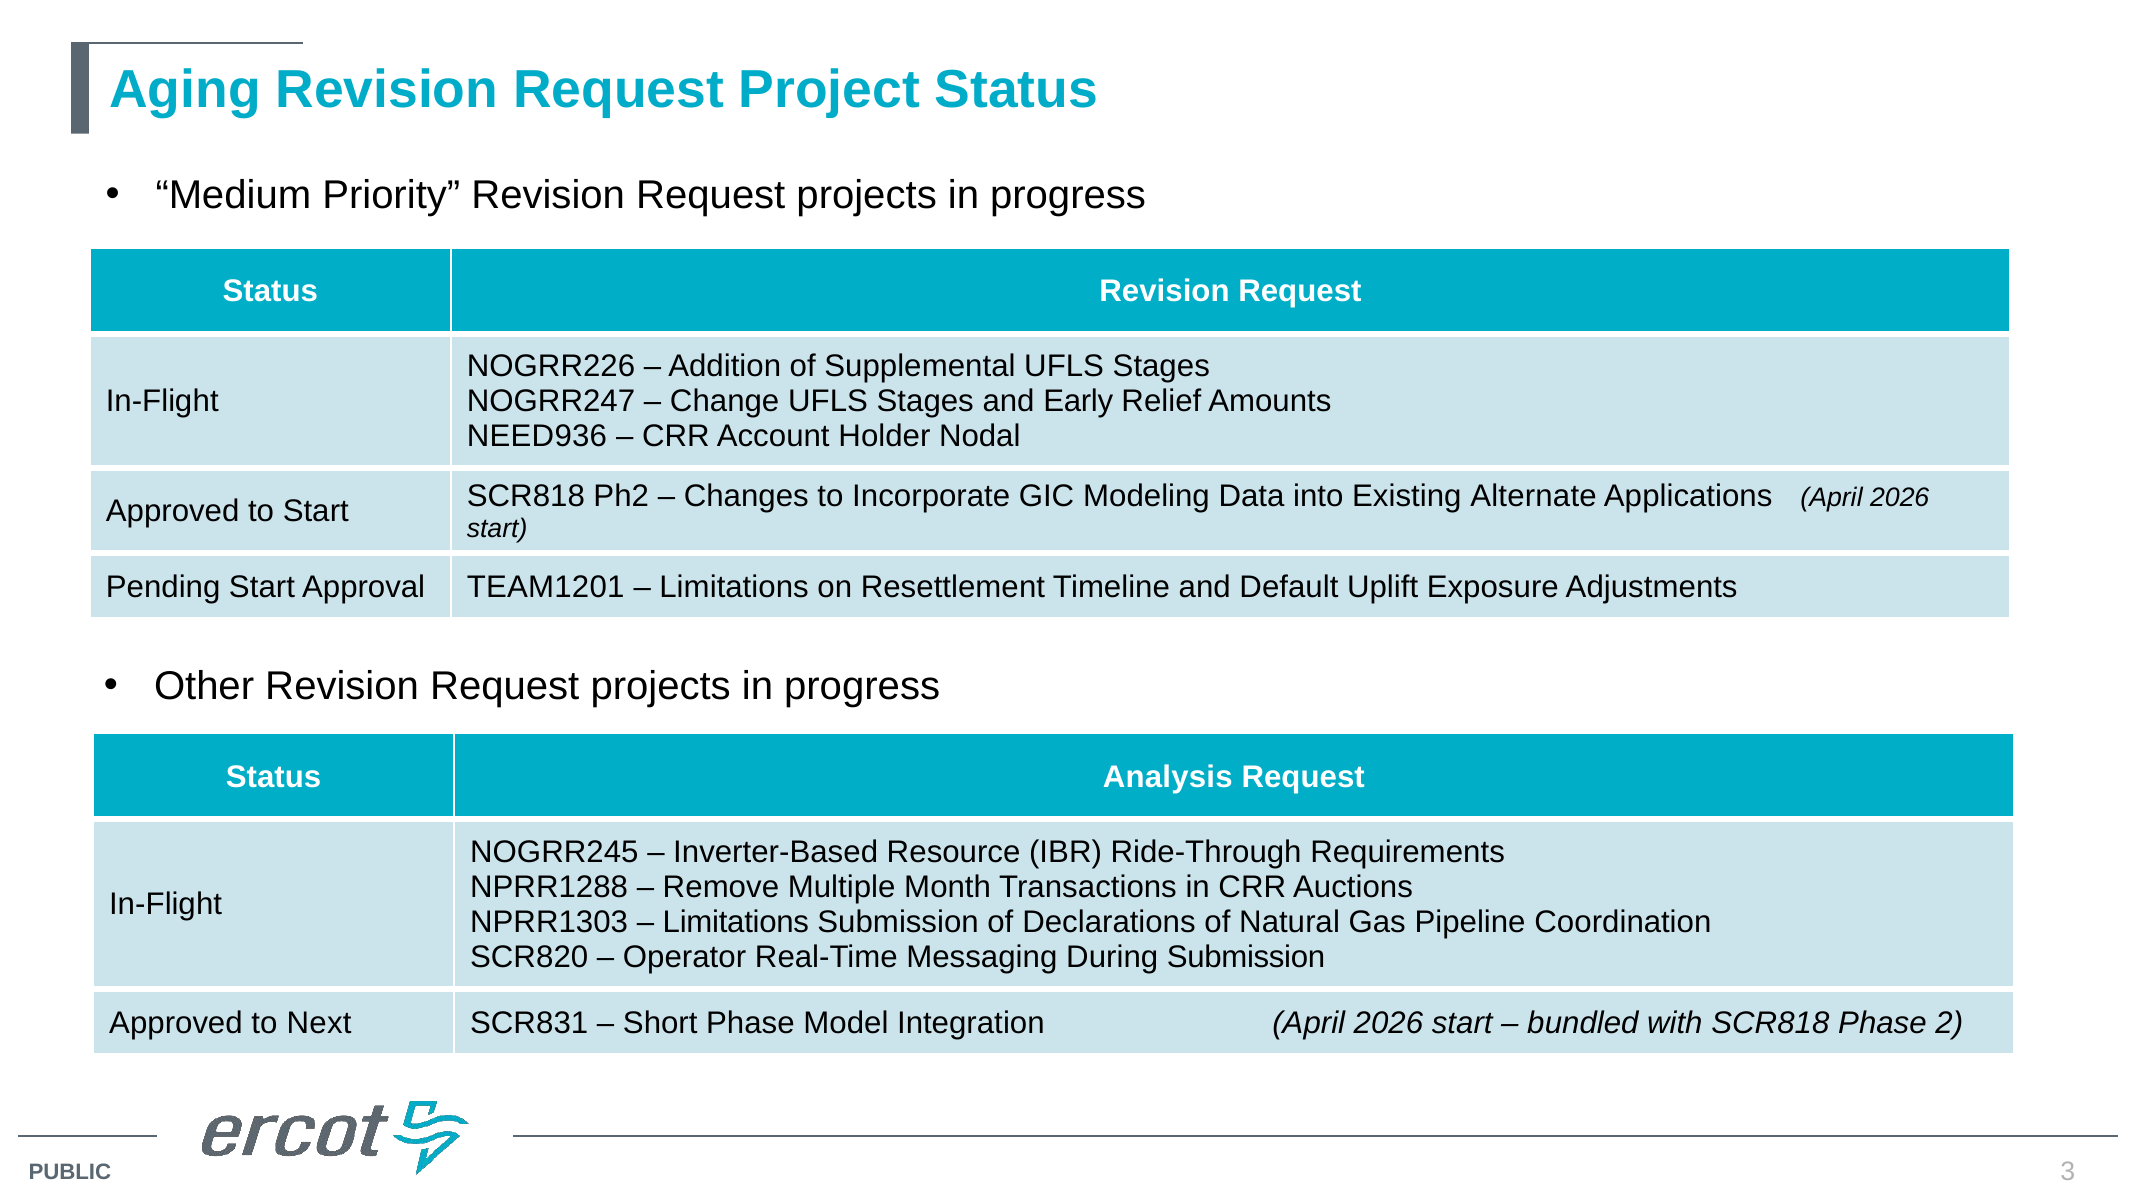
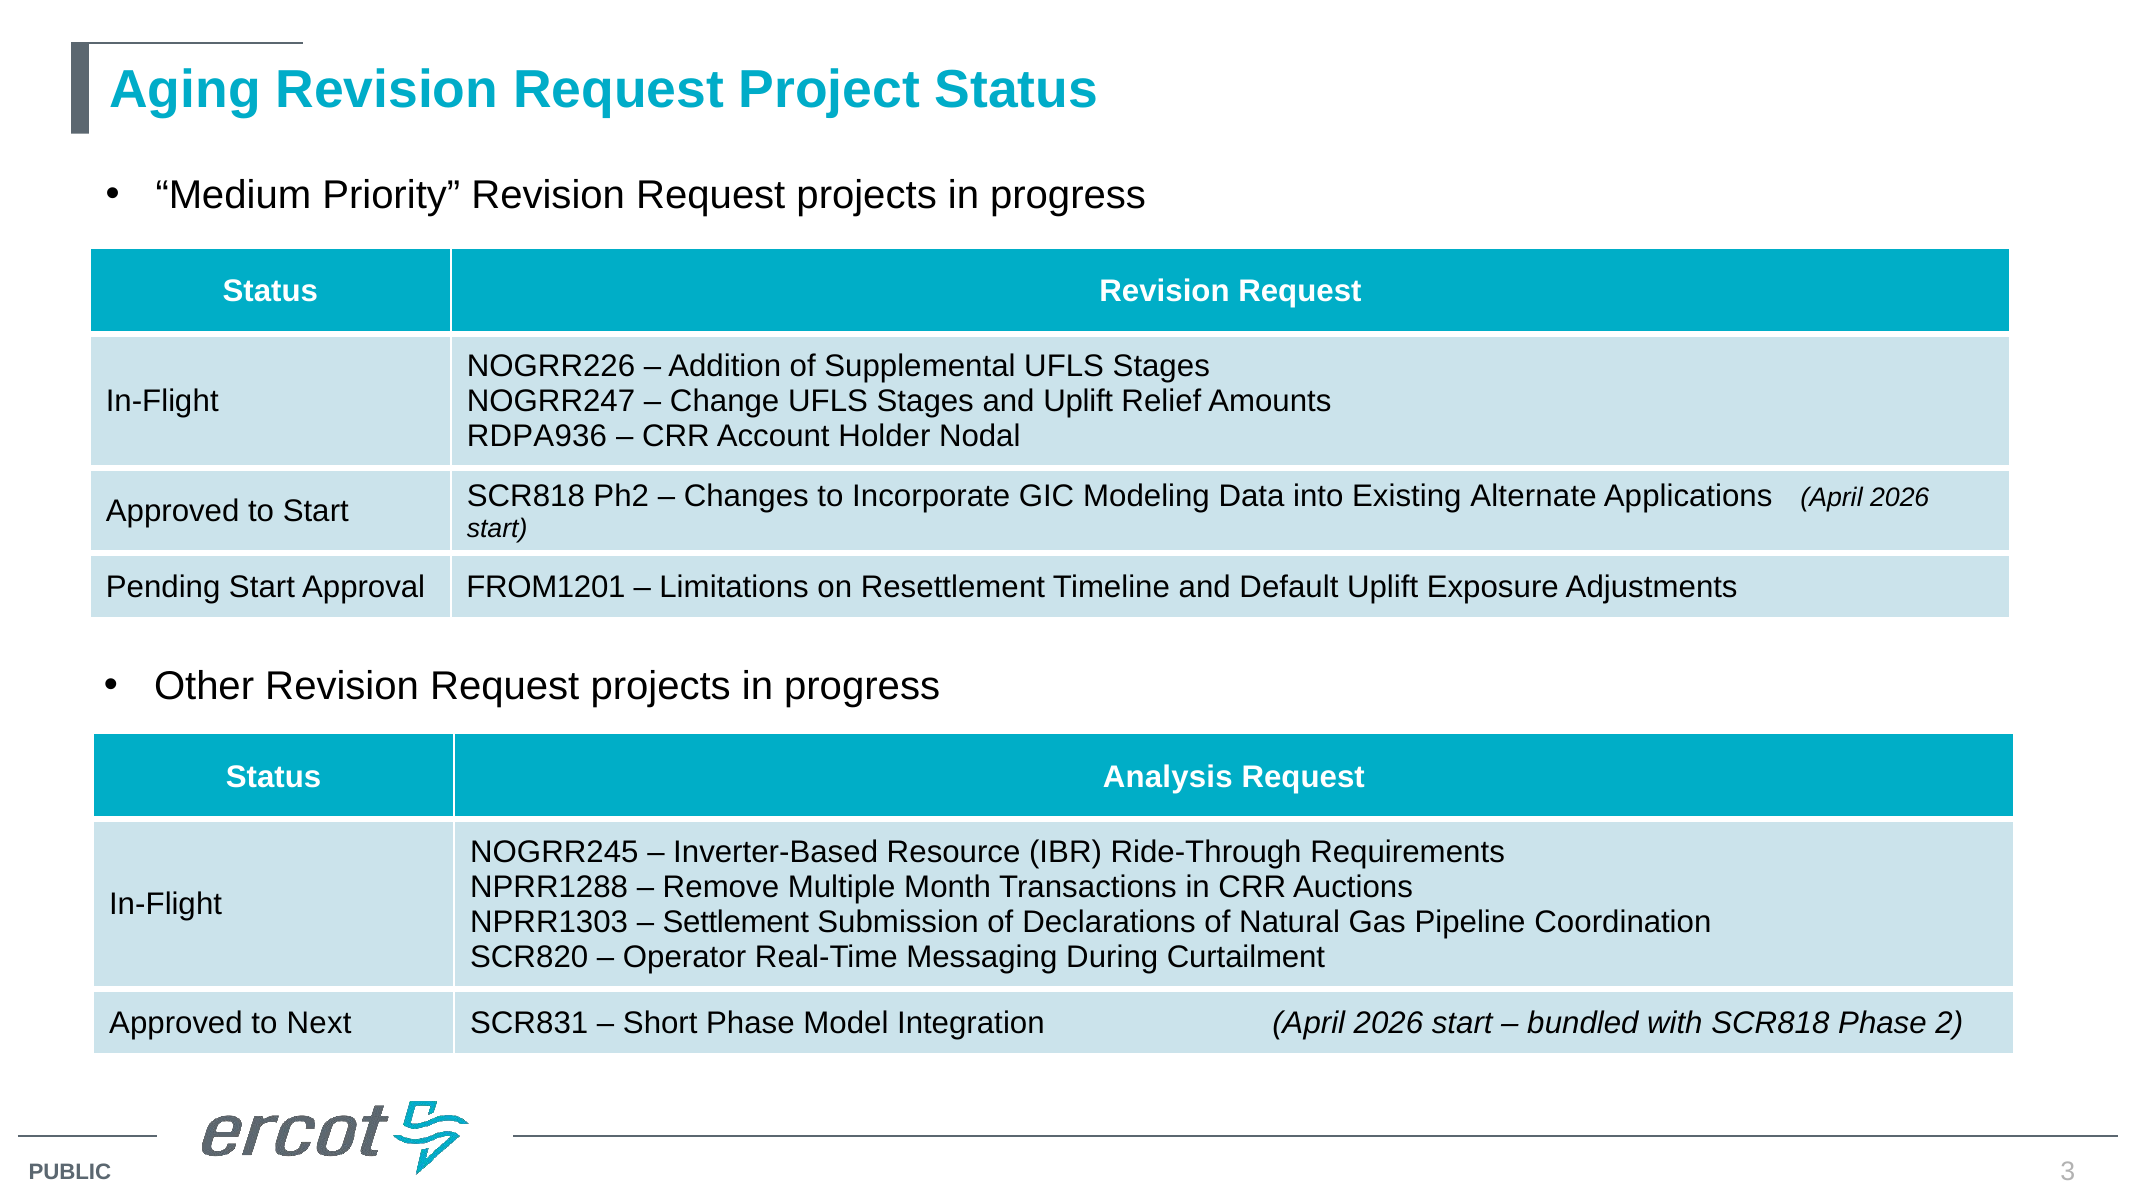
and Early: Early -> Uplift (1078, 401)
NEED936: NEED936 -> RDPA936 (537, 436)
TEAM1201: TEAM1201 -> FROM1201 (546, 587)
Limitations: Limitations -> Settlement (736, 922)
During Submission: Submission -> Curtailment (1246, 957)
